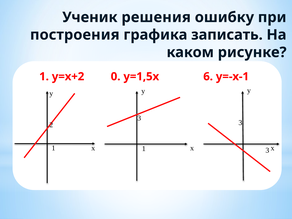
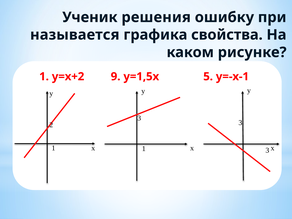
построения: построения -> называется (75, 35)
записать: записать -> свойства (227, 35)
0: 0 -> 9 (116, 77)
6: 6 -> 5 (208, 77)
